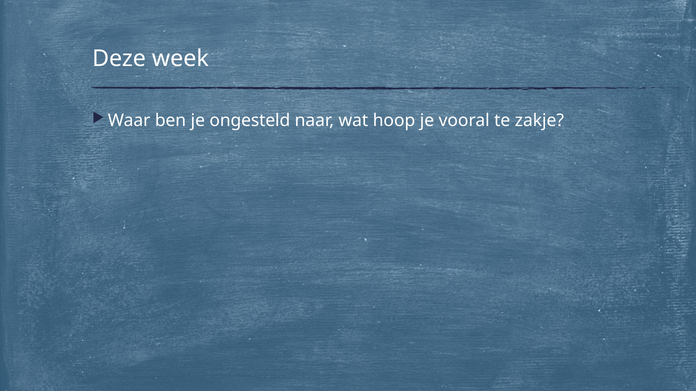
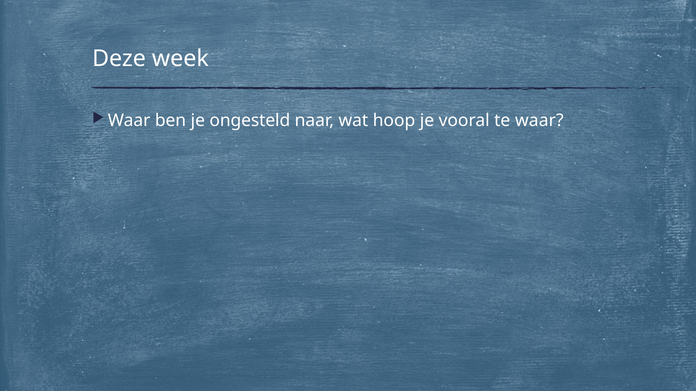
te zakje: zakje -> waar (539, 121)
